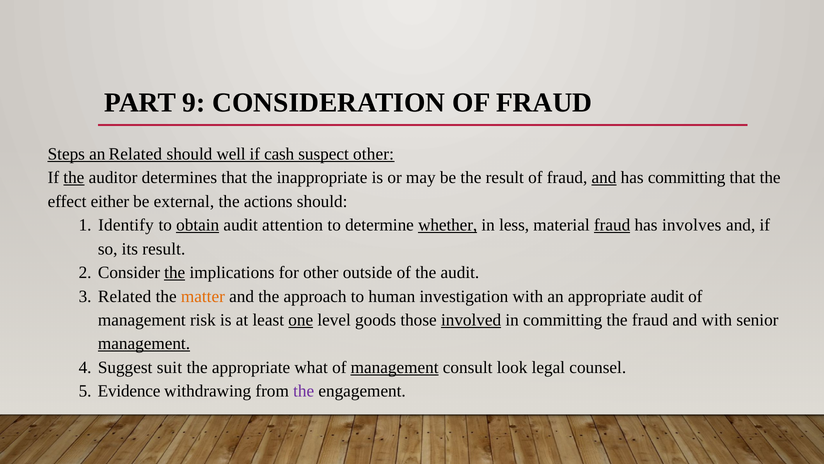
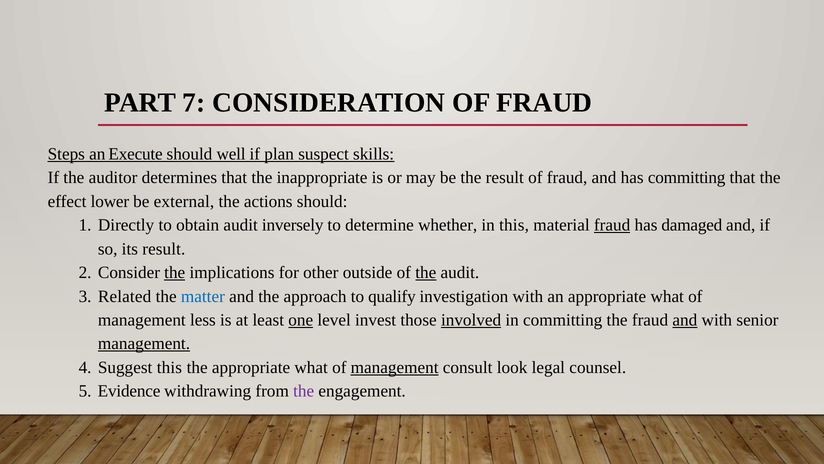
9: 9 -> 7 (194, 103)
an Related: Related -> Execute (136, 154)
cash: cash -> plan (279, 154)
suspect other: other -> skills (374, 154)
the underline: present -> none (74, 178)
and underline: present -> none (604, 178)
either: either -> lower (110, 201)
Identify: Identify -> Directly (126, 225)
obtain underline: present -> none (198, 225)
attention: attention -> inversely (293, 225)
whether underline: present -> none (448, 225)
in less: less -> this (514, 225)
involves: involves -> damaged (692, 225)
the underline: none -> present (426, 272)
matter colour: orange -> blue (203, 296)
human: human -> qualify (392, 296)
an appropriate audit: audit -> what (667, 296)
risk: risk -> less (203, 320)
goods: goods -> invest (376, 320)
and underline: none -> present (685, 320)
Suggest suit: suit -> this (169, 367)
